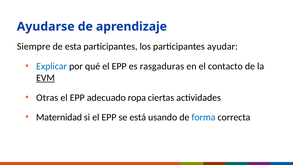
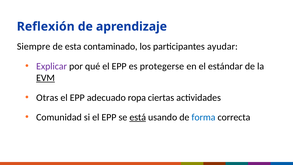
Ayudarse: Ayudarse -> Reflexión (46, 27)
esta participantes: participantes -> contaminado (110, 46)
Explicar colour: blue -> purple (52, 66)
rasgaduras: rasgaduras -> protegerse (162, 66)
contacto: contacto -> estándar (225, 66)
Maternidad: Maternidad -> Comunidad (59, 117)
está underline: none -> present (138, 117)
